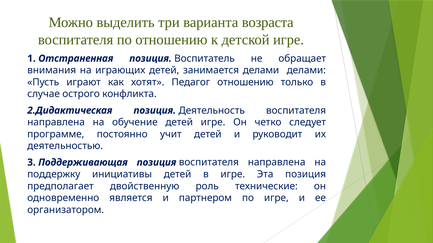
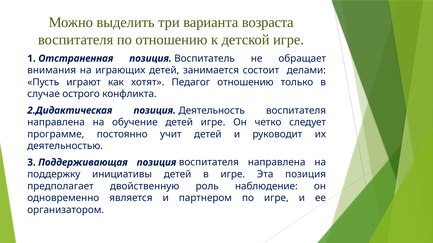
занимается делами: делами -> состоит (261, 70)
технические: технические -> наблюдение (266, 187)
